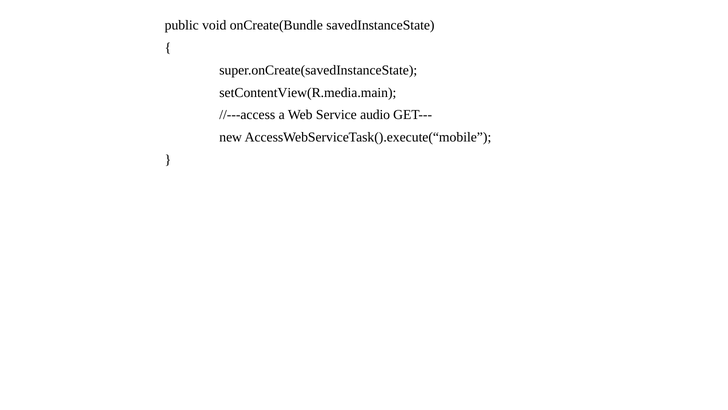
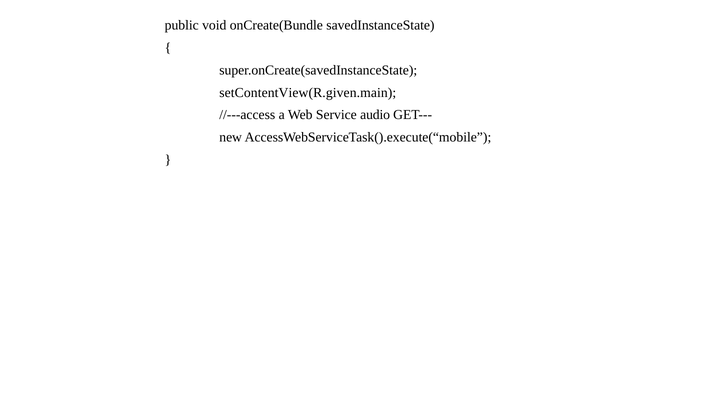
setContentView(R.media.main: setContentView(R.media.main -> setContentView(R.given.main (308, 92)
